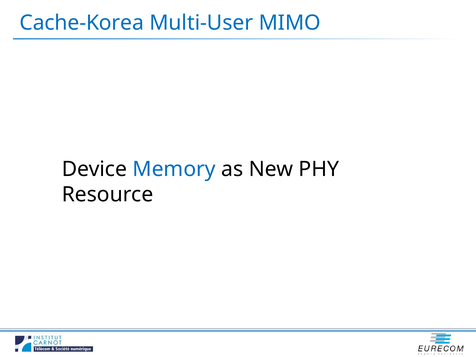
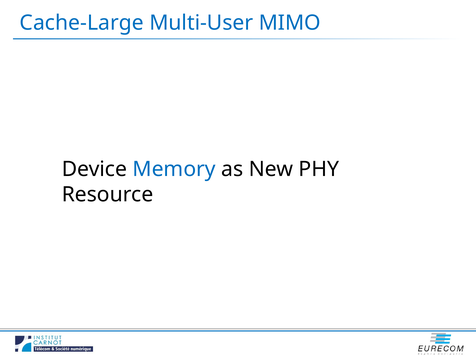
Cache-Korea: Cache-Korea -> Cache-Large (82, 23)
